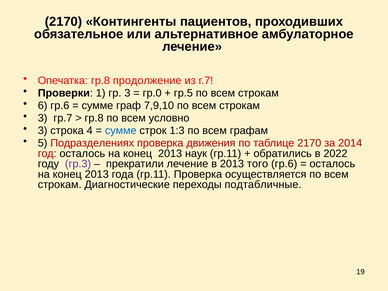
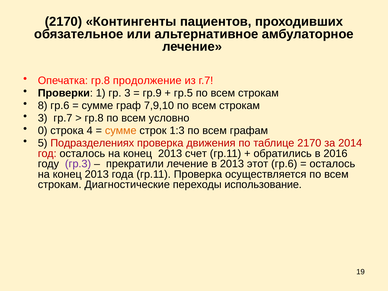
гр.0: гр.0 -> гр.9 (152, 93)
6: 6 -> 8 (43, 106)
3: 3 -> 0 (43, 131)
сумме colour: blue -> orange (121, 131)
наук: наук -> счет (196, 154)
2022: 2022 -> 2016 (335, 154)
того: того -> этот (258, 164)
подтабличные: подтабличные -> использование (263, 185)
